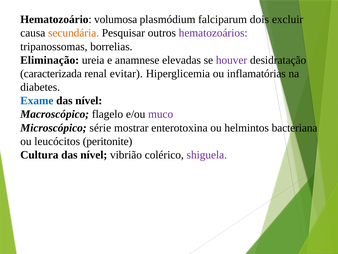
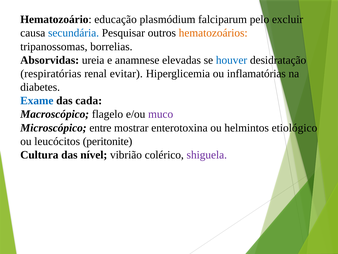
volumosa: volumosa -> educação (116, 19)
dois: dois -> pelo (259, 19)
secundária colour: orange -> blue (74, 33)
hematozoários colour: purple -> orange (213, 33)
Eliminação: Eliminação -> Absorvidas (50, 60)
houver colour: purple -> blue (232, 60)
caracterizada: caracterizada -> respiratórias (51, 73)
nível: nível -> cada (89, 101)
série: série -> entre (100, 128)
bacteriana: bacteriana -> etiológico (294, 128)
